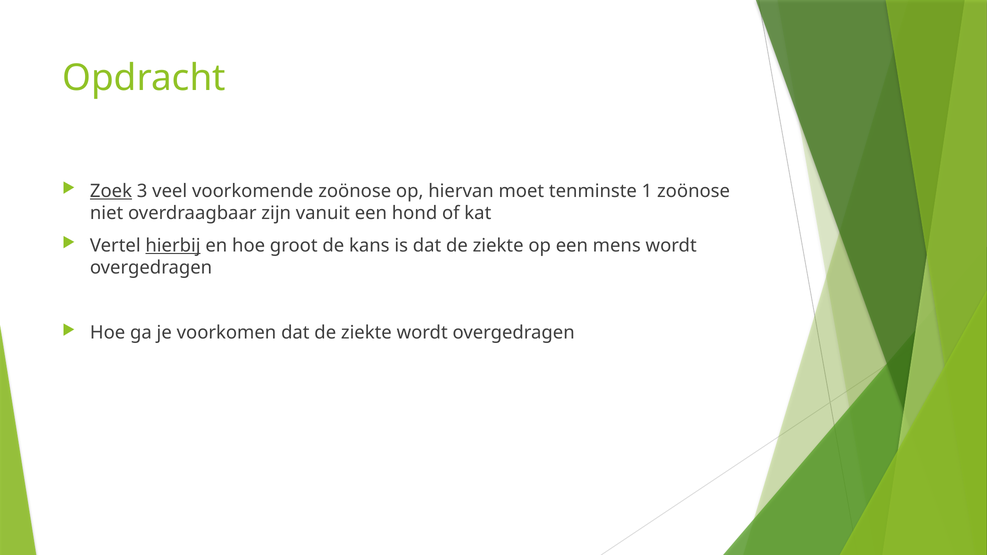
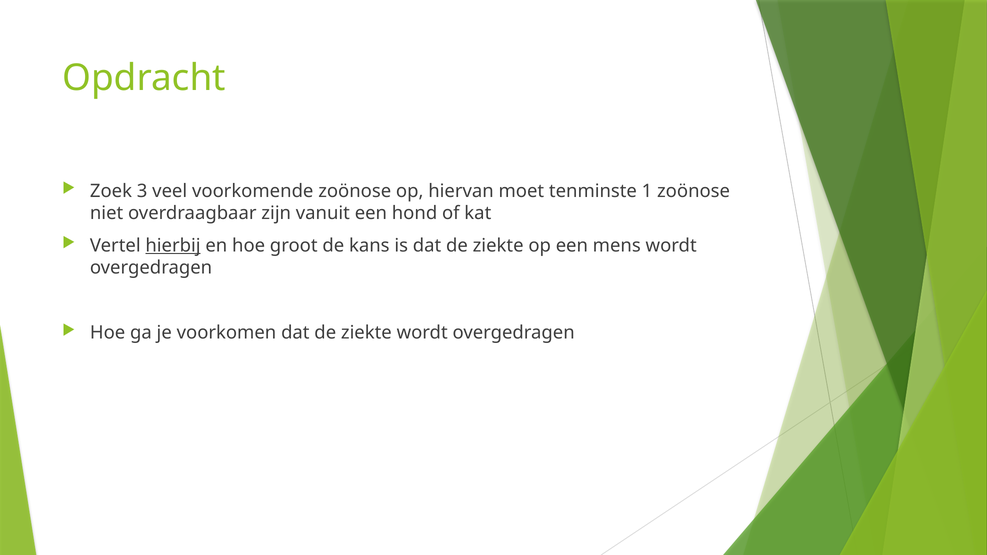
Zoek underline: present -> none (111, 191)
